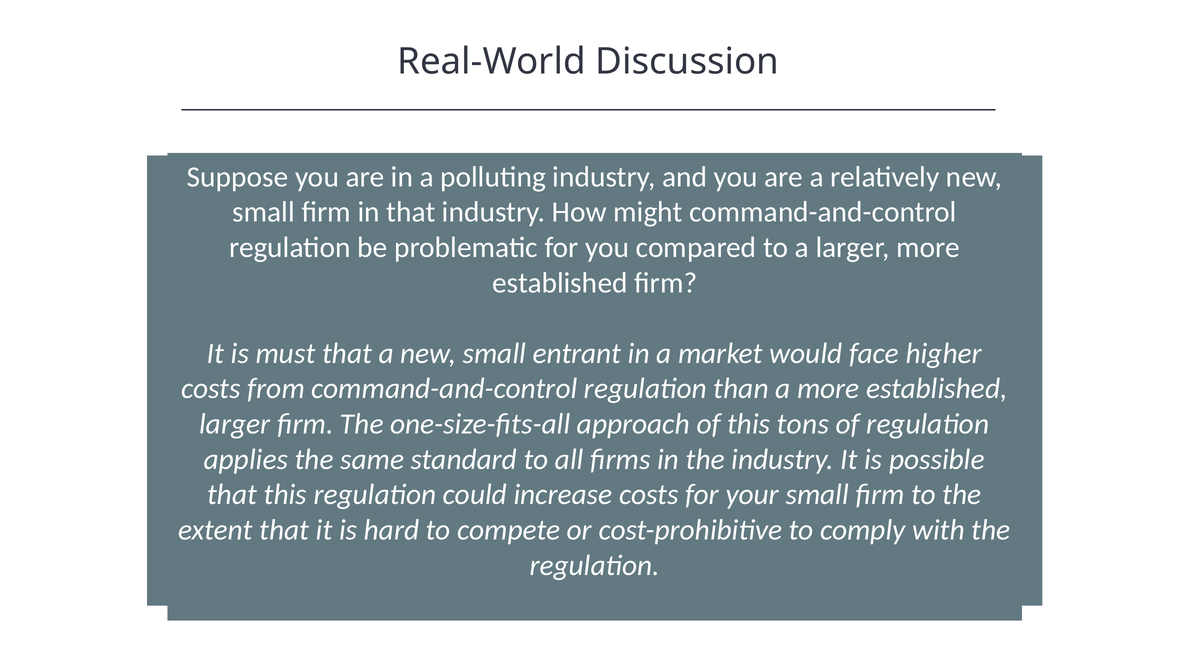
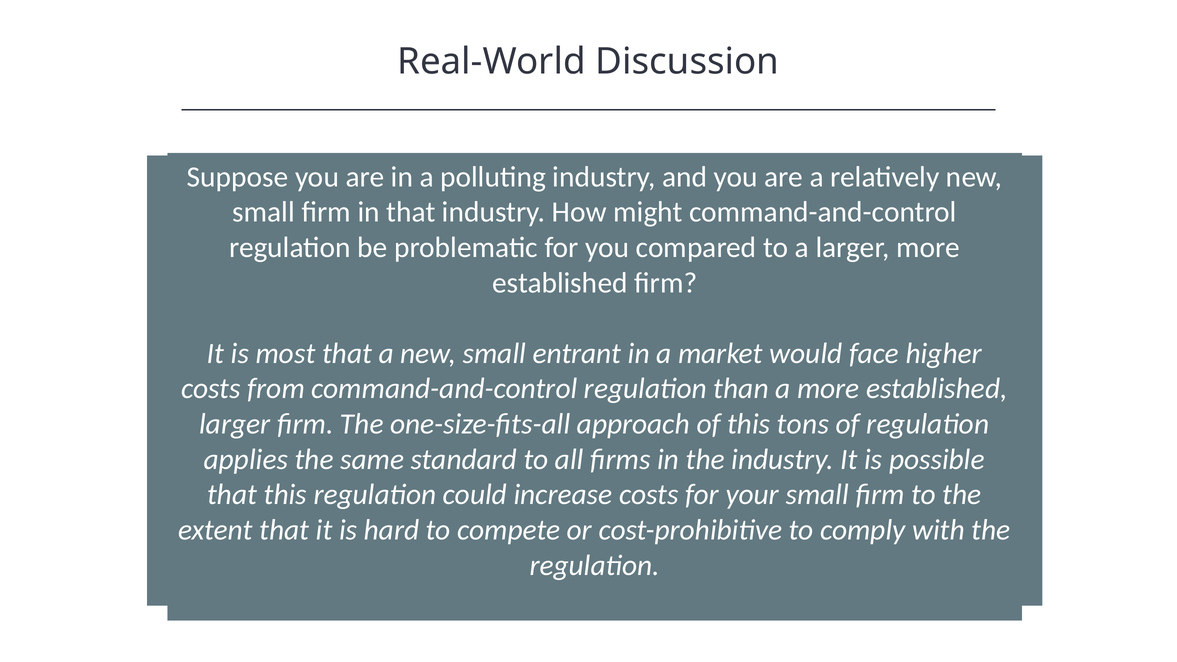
must: must -> most (286, 353)
